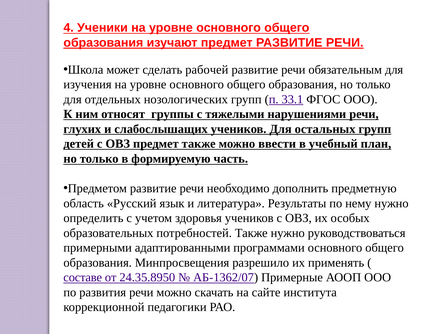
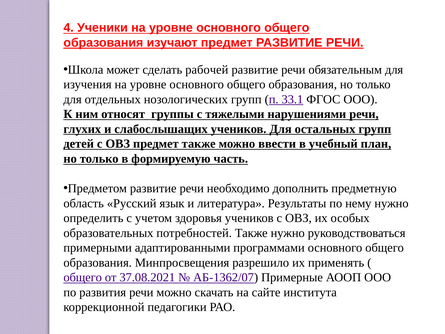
составе: составе -> общего (83, 277)
24.35.8950: 24.35.8950 -> 37.08.2021 (147, 277)
